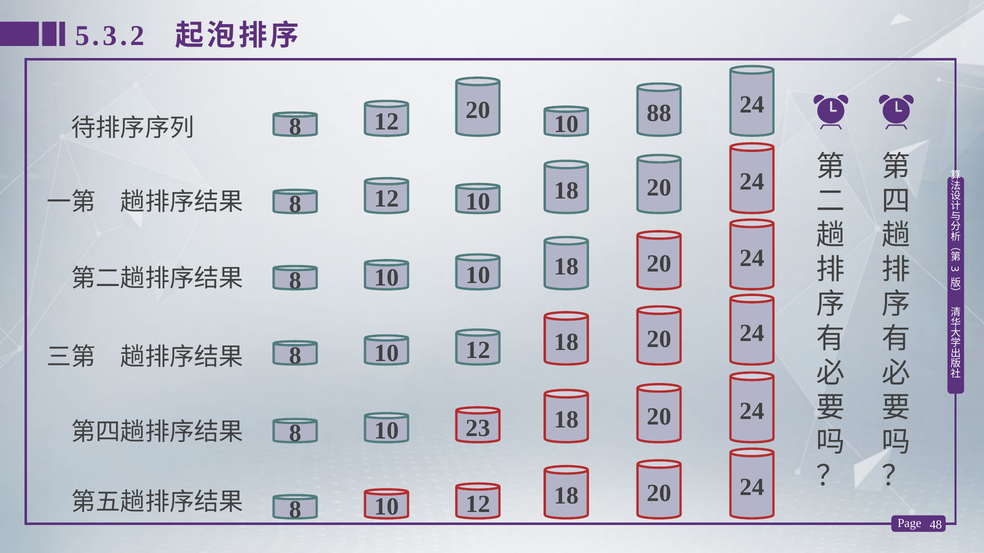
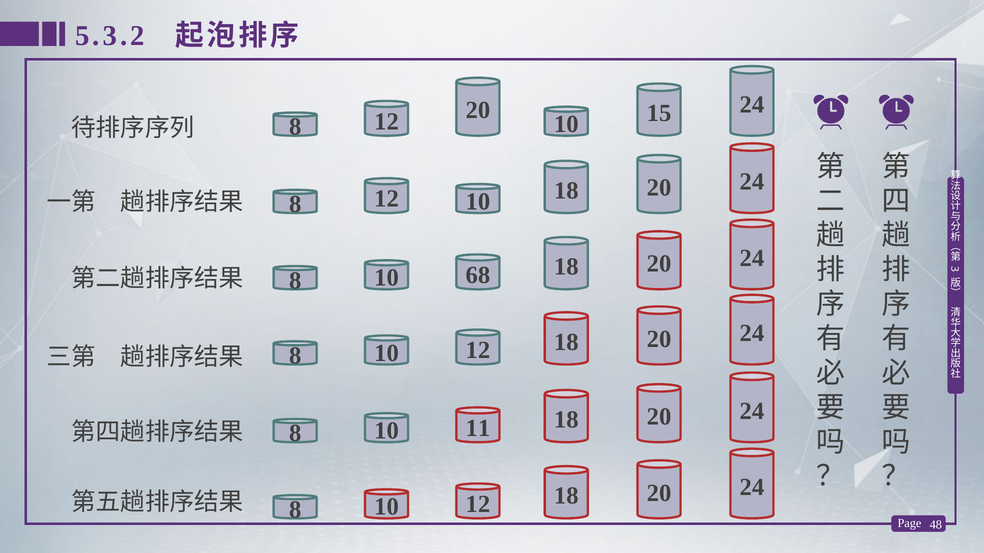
88: 88 -> 15 (659, 113)
10 10: 10 -> 68 (478, 275)
23: 23 -> 11 (478, 428)
